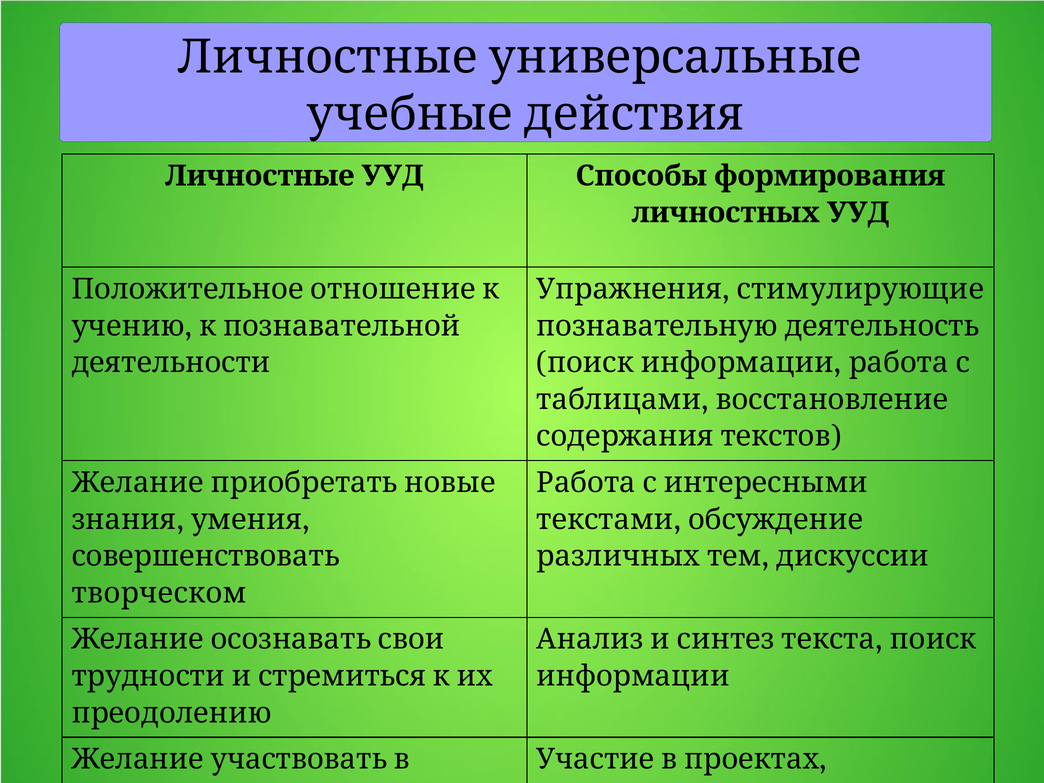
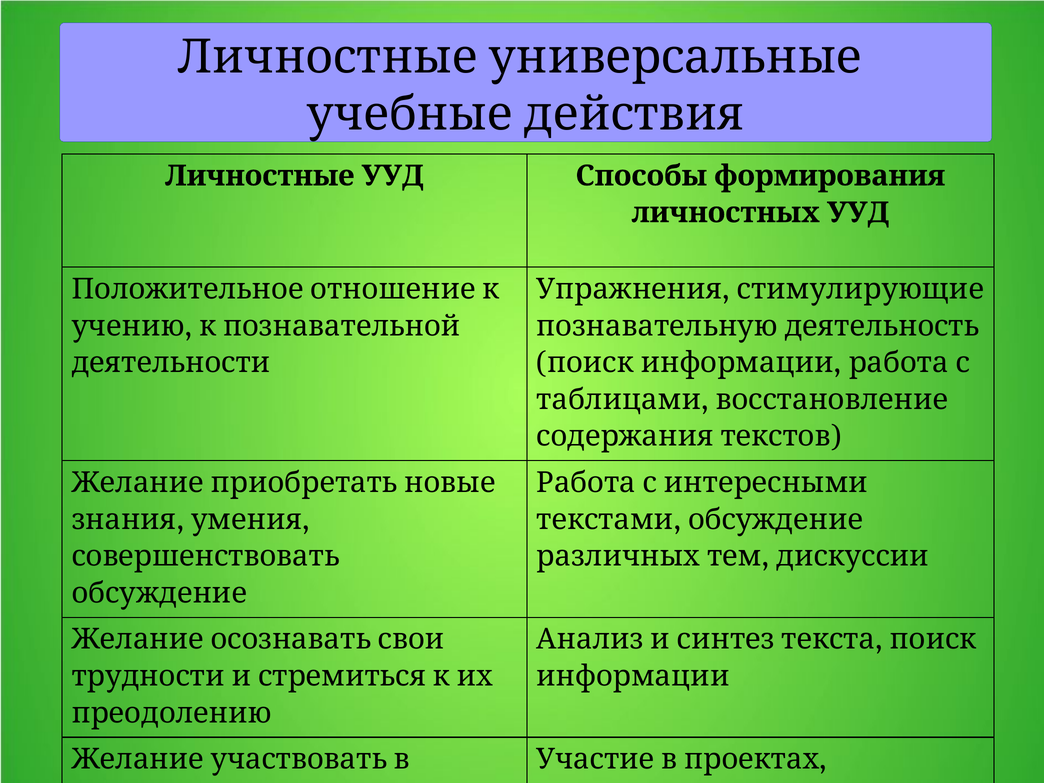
творческом: творческом -> обсуждение (159, 593)
